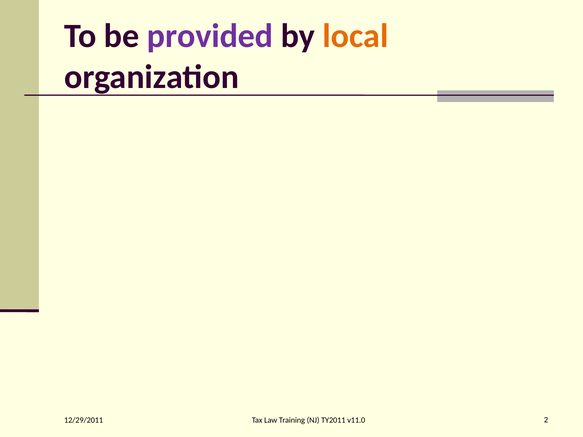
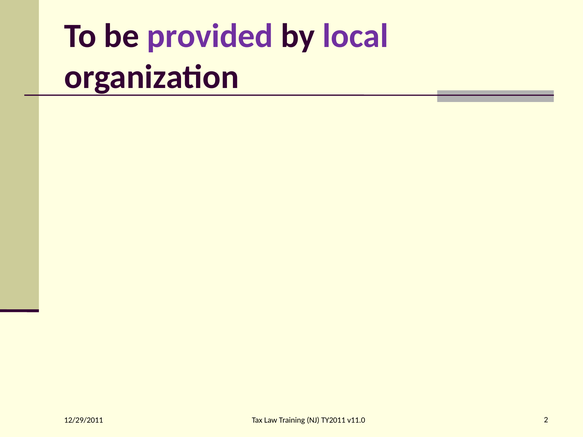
local colour: orange -> purple (355, 36)
